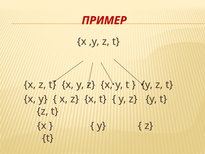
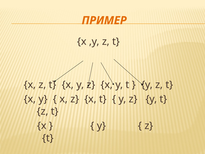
ПРИМЕР colour: red -> orange (104, 20)
